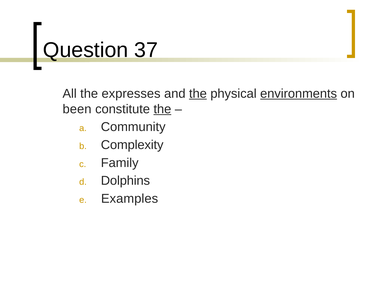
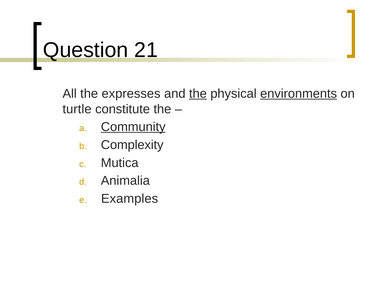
37: 37 -> 21 (146, 50)
been: been -> turtle (77, 109)
the underline: present -> none (162, 109)
Community underline: none -> present (133, 127)
Family: Family -> Mutica (120, 163)
Dolphins: Dolphins -> Animalia (125, 181)
